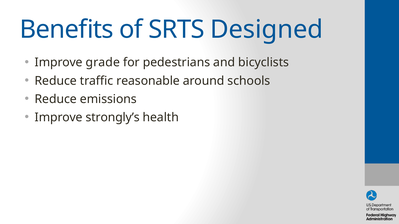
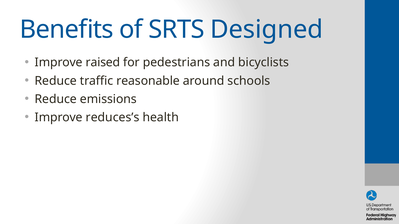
grade: grade -> raised (103, 63)
strongly’s: strongly’s -> reduces’s (113, 118)
